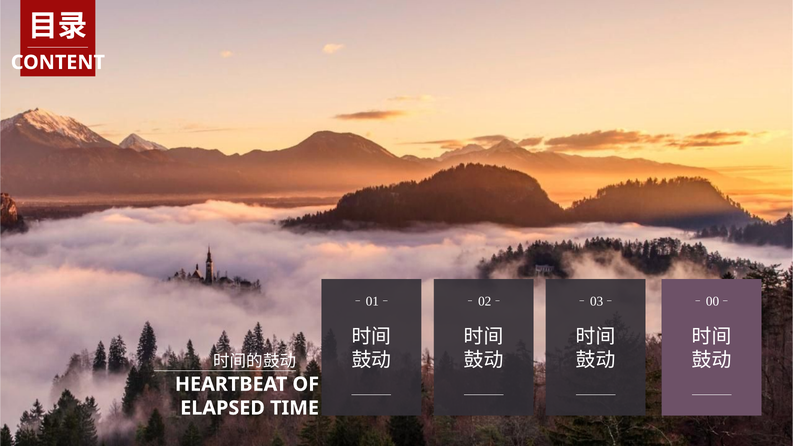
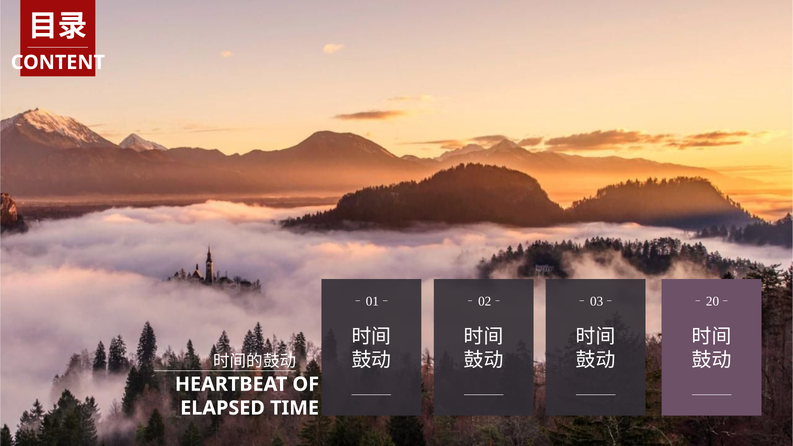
00: 00 -> 20 (713, 301)
